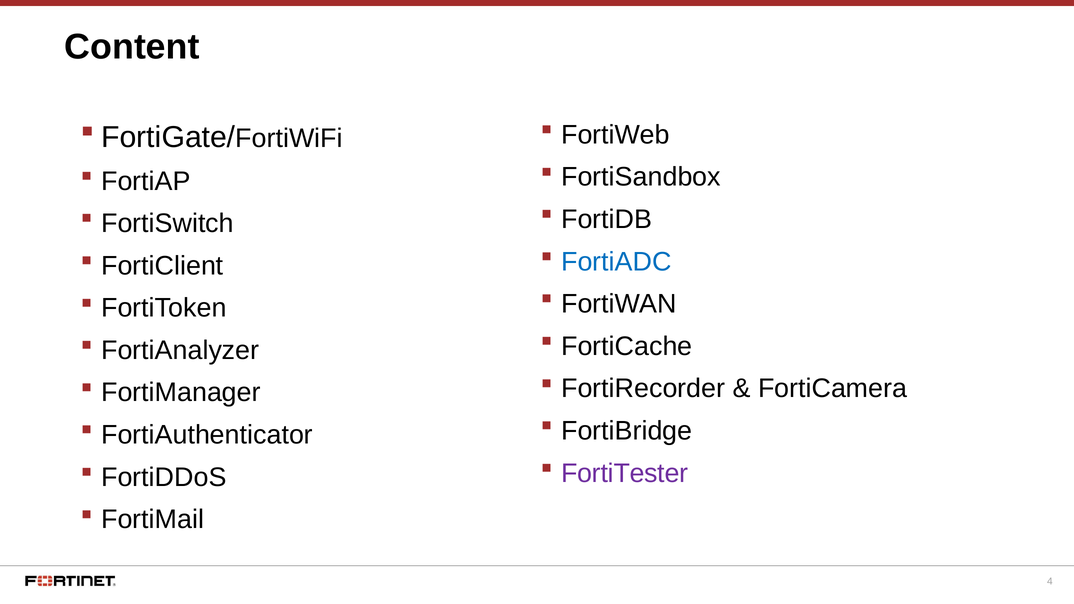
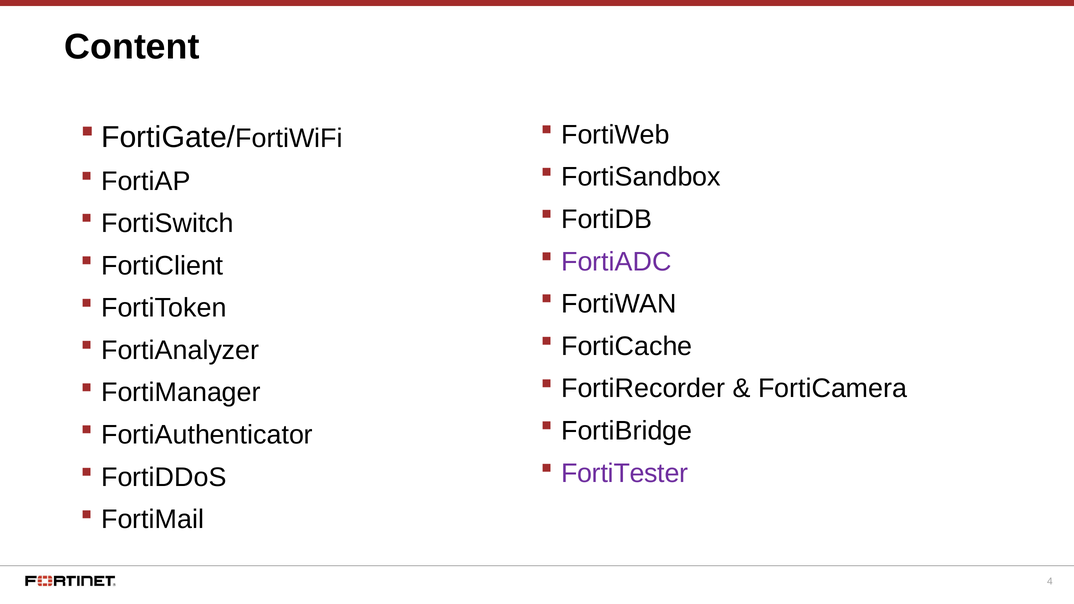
FortiADC colour: blue -> purple (616, 262)
